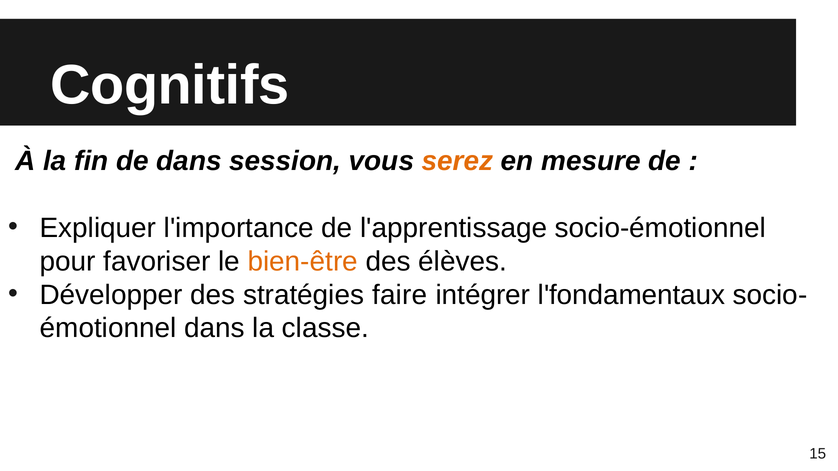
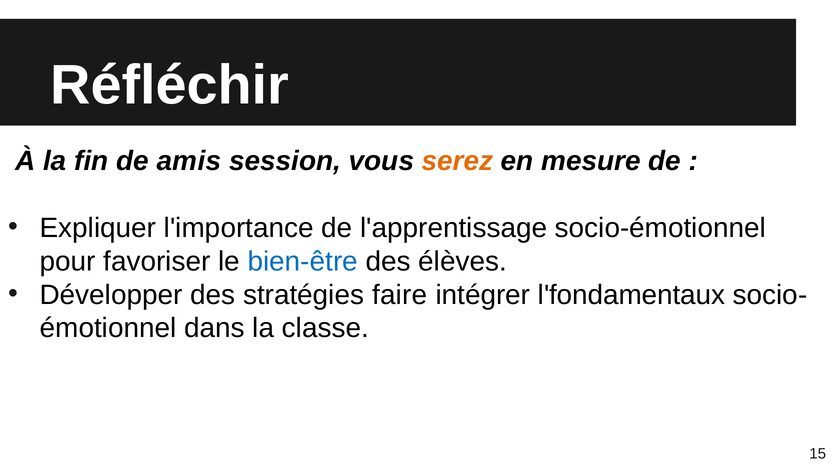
Cognitifs: Cognitifs -> Réfléchir (170, 85)
de dans: dans -> amis (189, 161)
bien-être colour: orange -> blue (303, 262)
